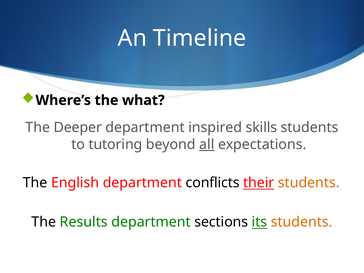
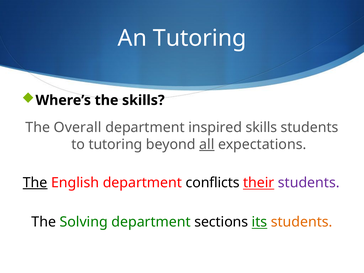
An Timeline: Timeline -> Tutoring (200, 38)
the what: what -> skills (143, 100)
Deeper: Deeper -> Overall (78, 127)
The underline: none -> present (35, 183)
students colour: orange -> purple (309, 183)
Results: Results -> Solving (84, 222)
